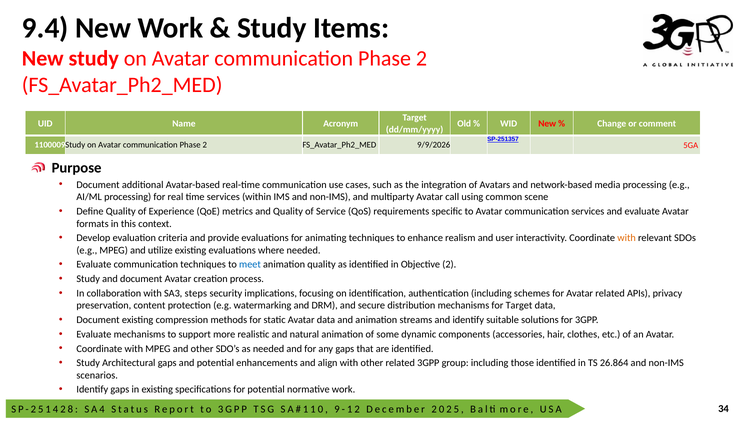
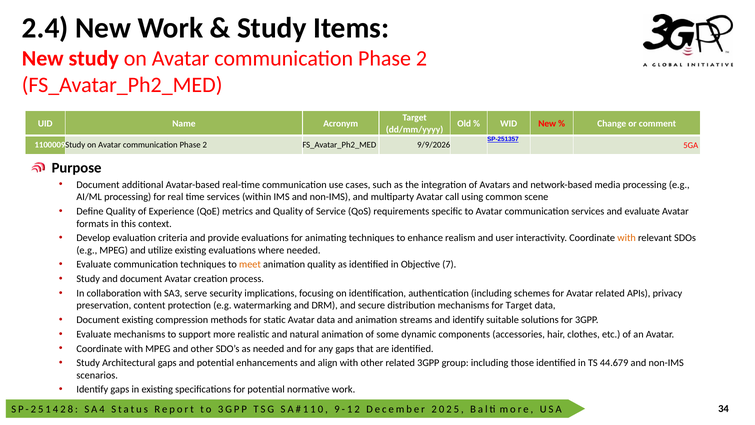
9.4: 9.4 -> 2.4 (45, 28)
meet colour: blue -> orange (250, 264)
Objective 2: 2 -> 7 (449, 264)
steps: steps -> serve (196, 293)
26.864: 26.864 -> 44.679 (614, 363)
